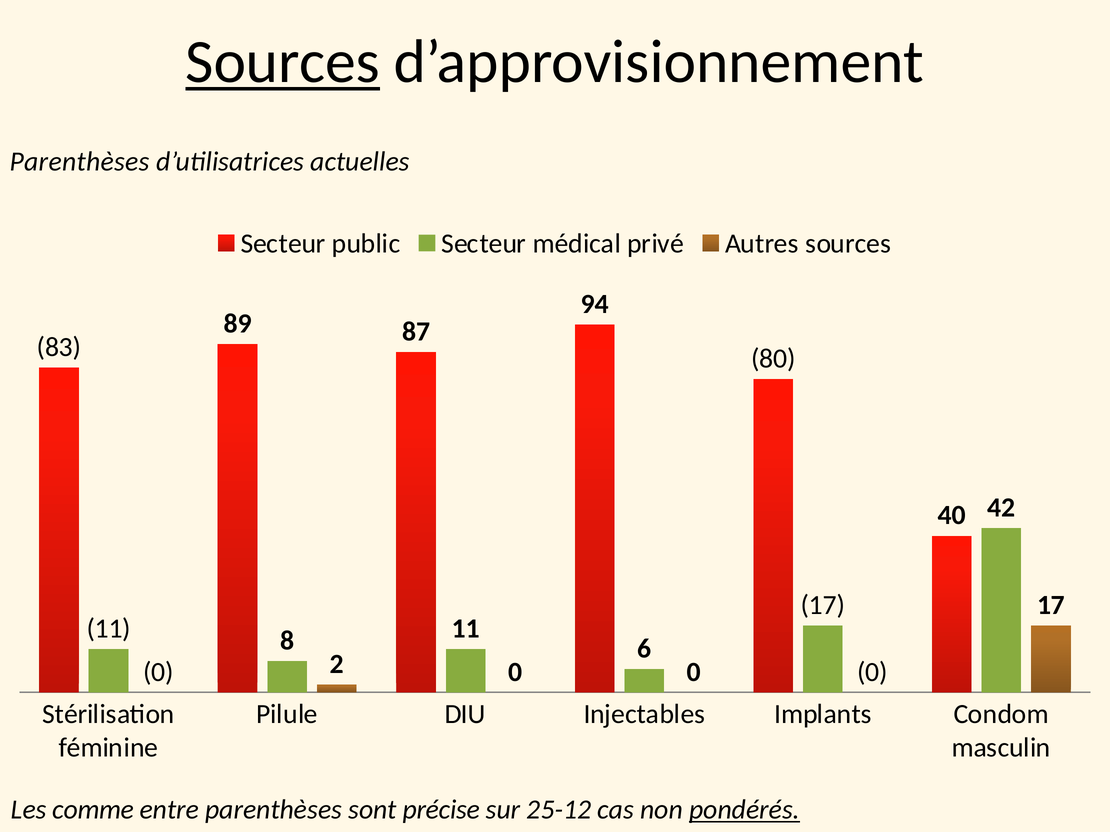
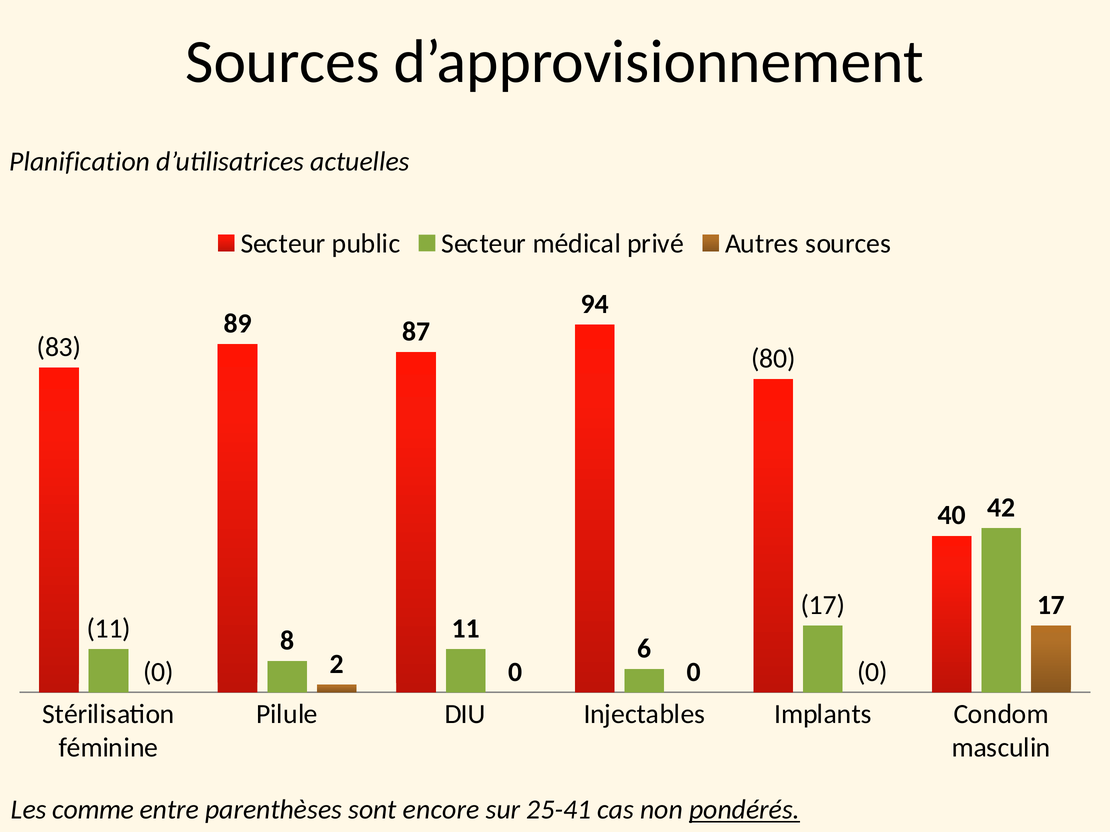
Sources underline: present -> none (283, 62)
Parenthèses: Parenthèses -> Planification (80, 162)
précise: précise -> encore (441, 810)
25-12: 25-12 -> 25-41 (559, 810)
